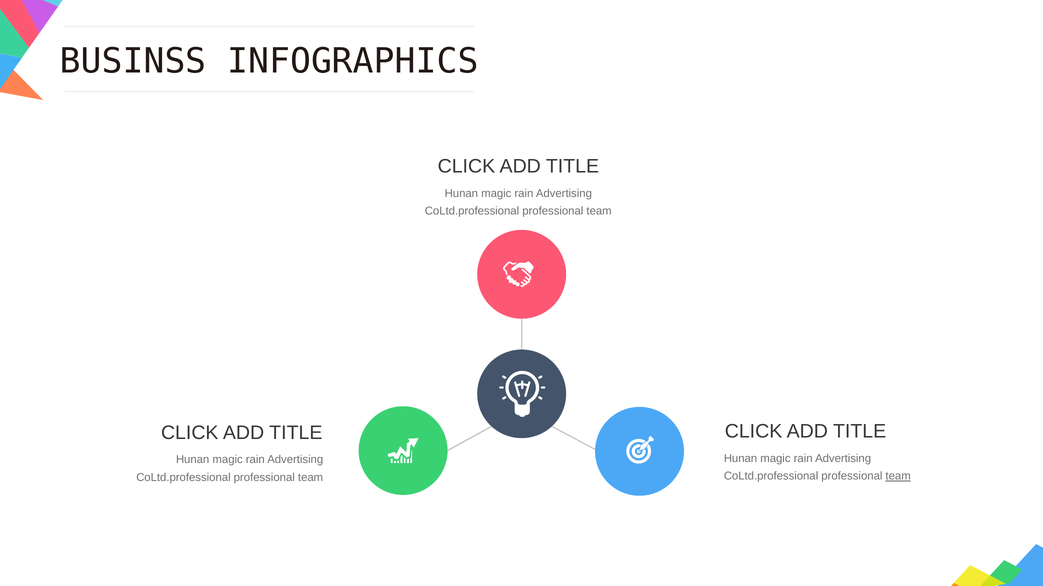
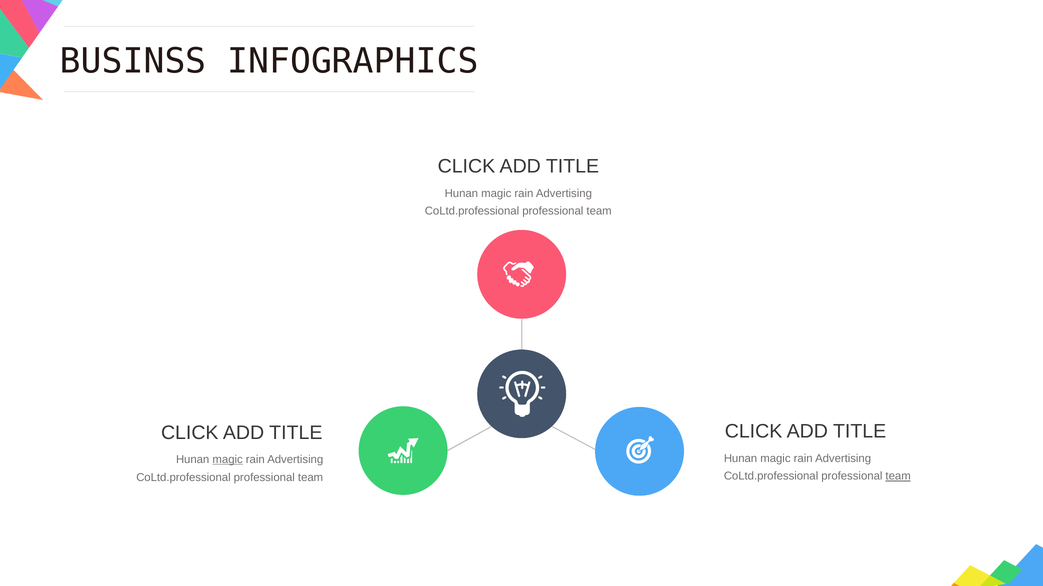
magic underline: none -> present (228, 460)
